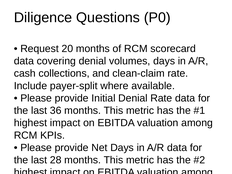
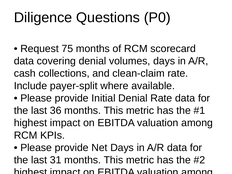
20: 20 -> 75 (67, 49)
28: 28 -> 31 (56, 160)
